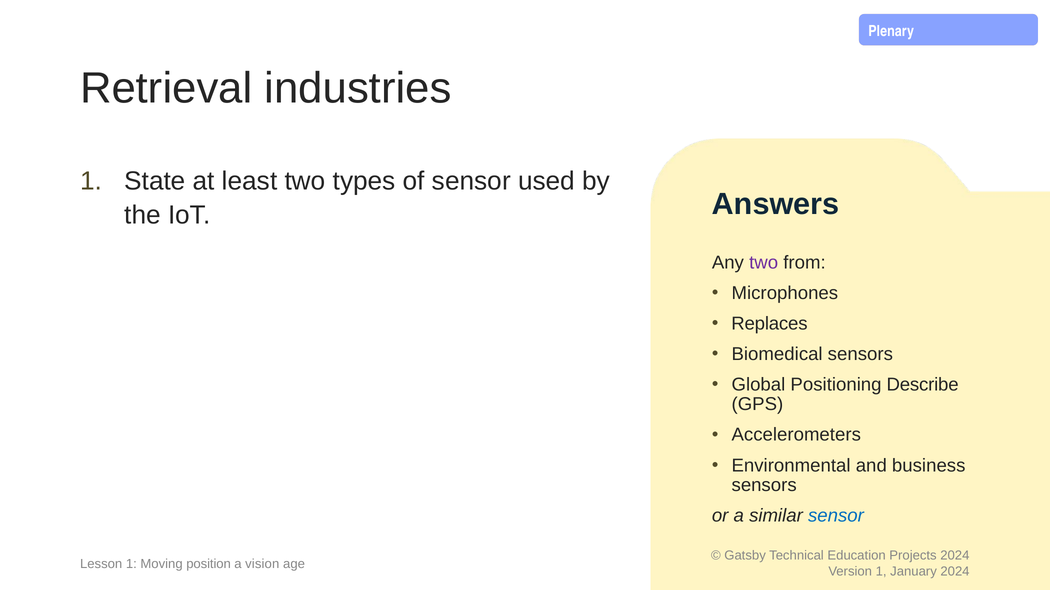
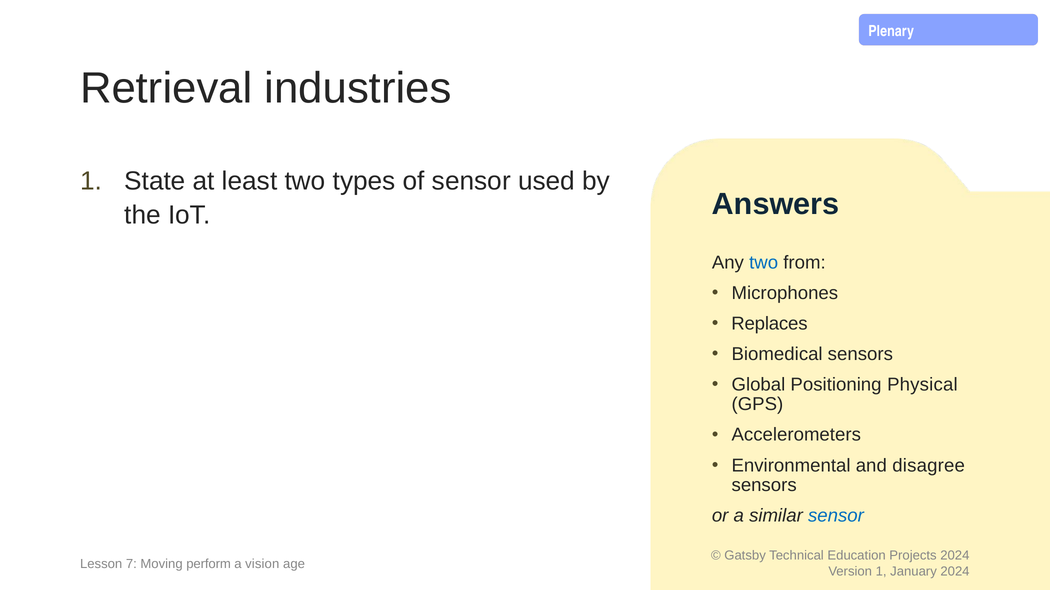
two colour: purple -> blue (764, 263)
Describe: Describe -> Physical (922, 385)
business: business -> disagree (929, 466)
Lesson 1: 1 -> 7 (131, 565)
position: position -> perform (209, 565)
